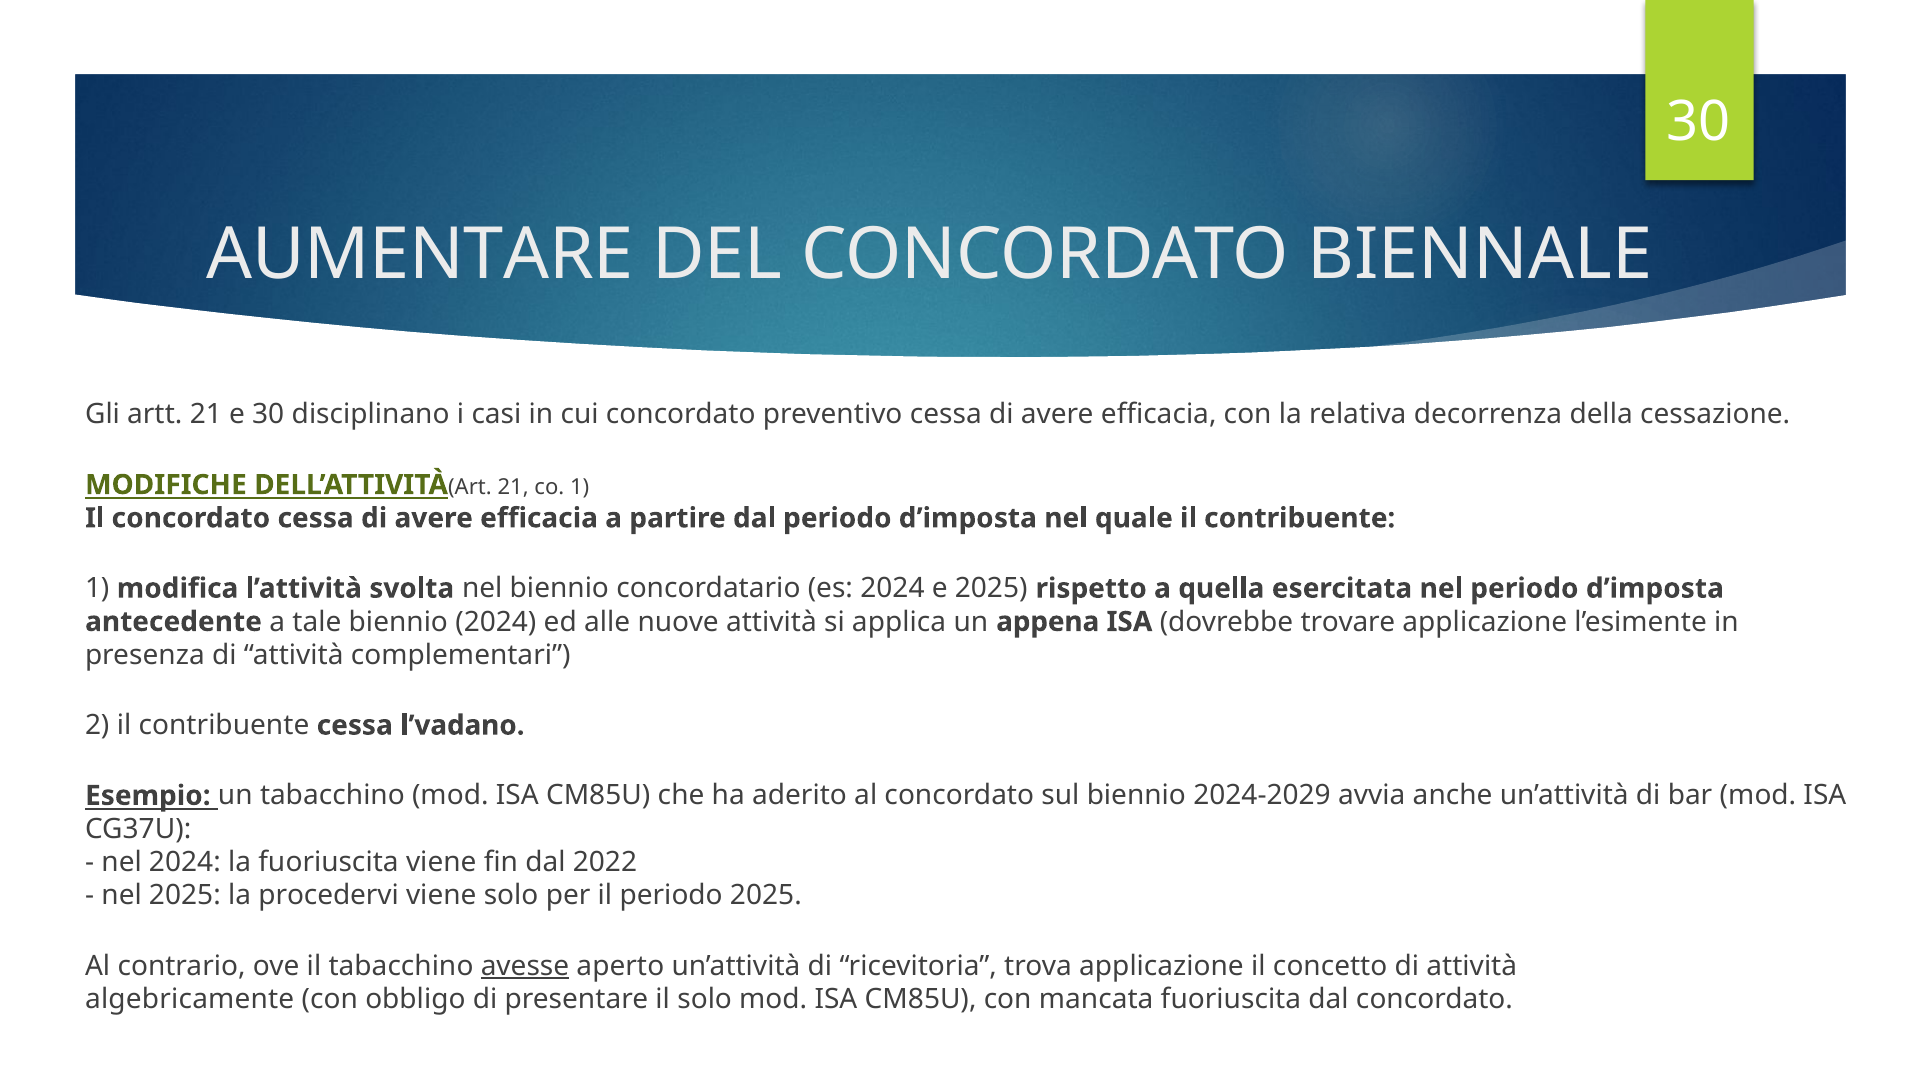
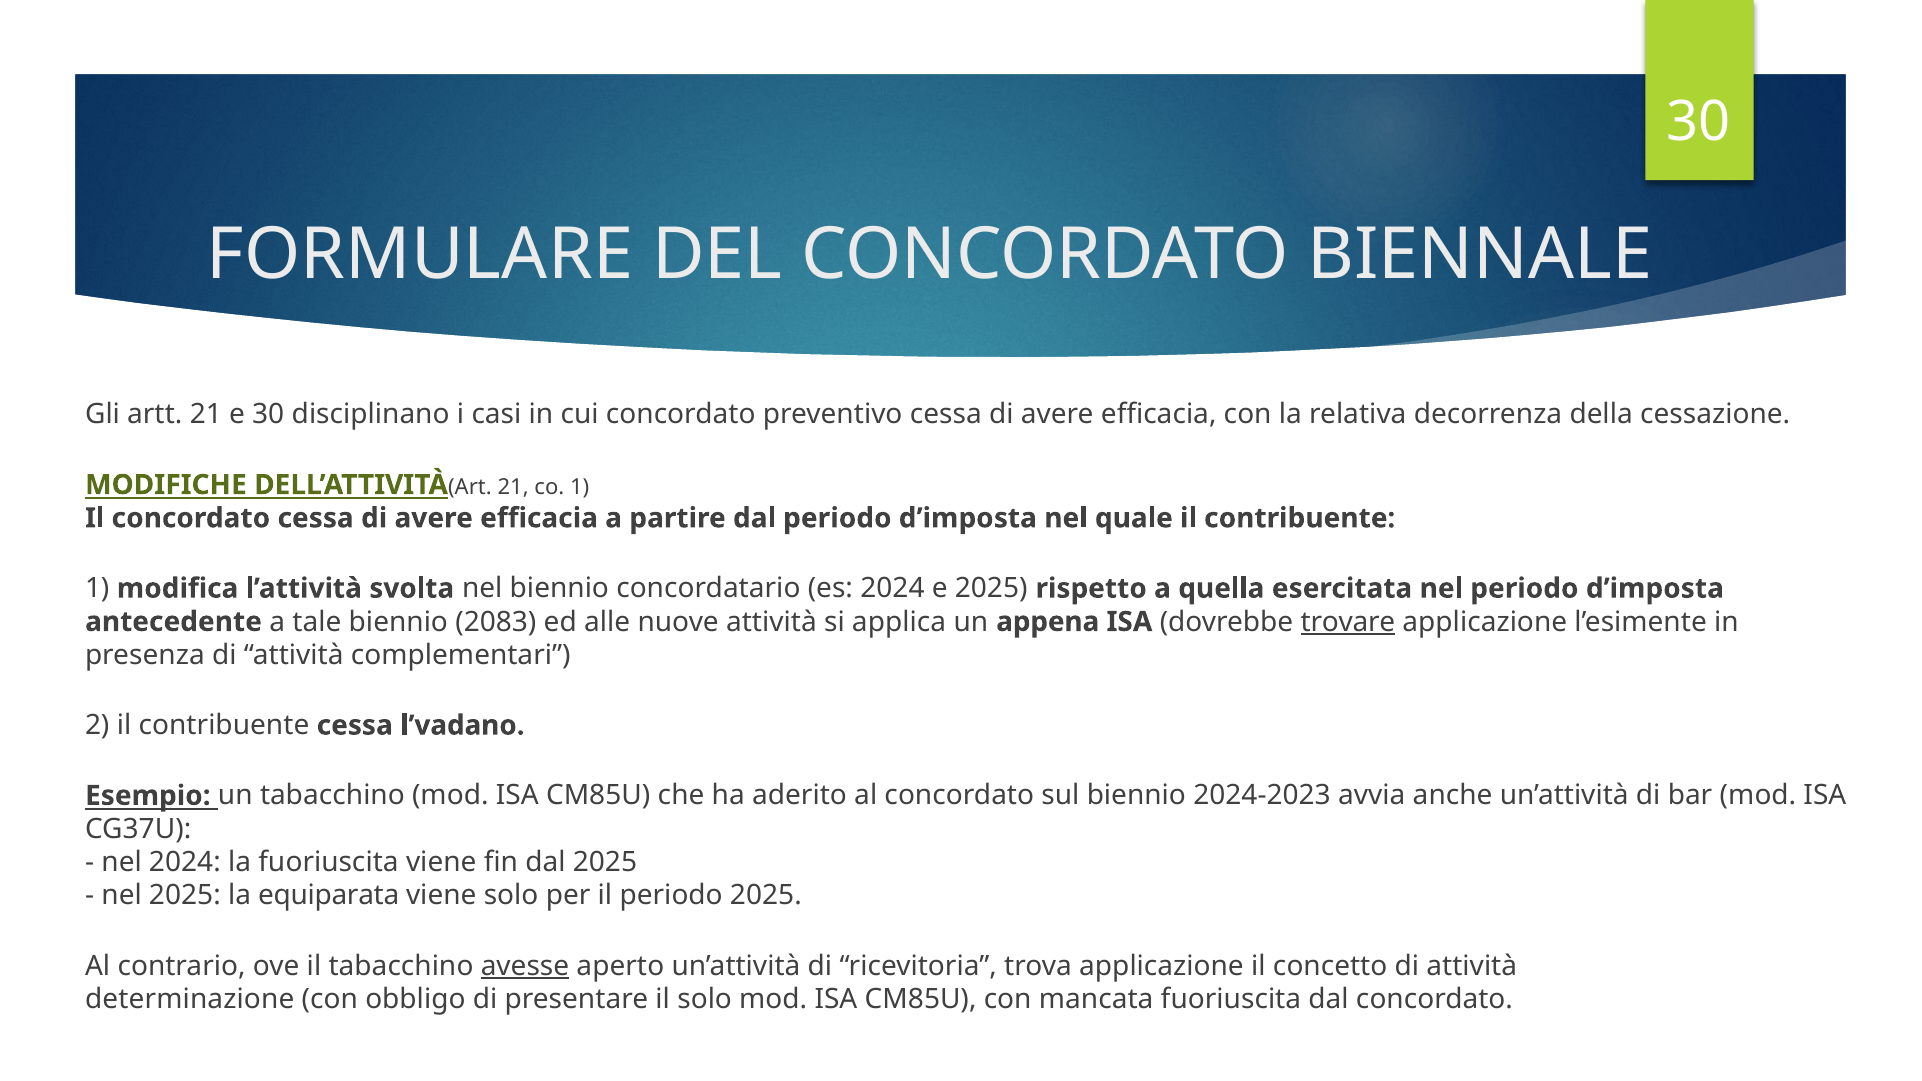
AUMENTARE: AUMENTARE -> FORMULARE (420, 255)
biennio 2024: 2024 -> 2083 (496, 622)
trovare underline: none -> present (1348, 622)
2024-2029: 2024-2029 -> 2024-2023 (1262, 796)
dal 2022: 2022 -> 2025 (605, 862)
procedervi: procedervi -> equiparata (329, 896)
algebricamente: algebricamente -> determinazione (190, 999)
